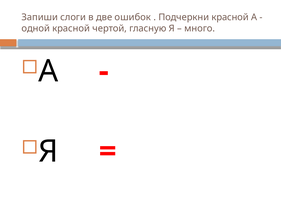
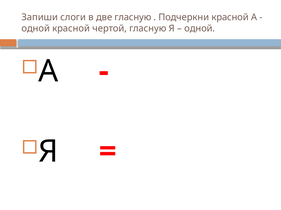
две ошибок: ошибок -> гласную (133, 17)
много: много -> одной (200, 29)
